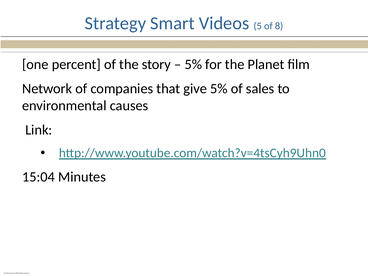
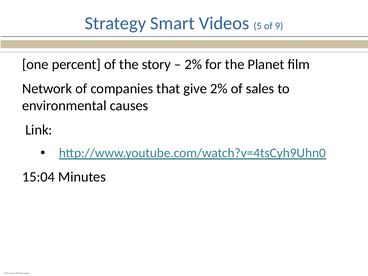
8: 8 -> 9 (279, 26)
5%: 5% -> 2% (193, 64)
give 5%: 5% -> 2% (219, 89)
